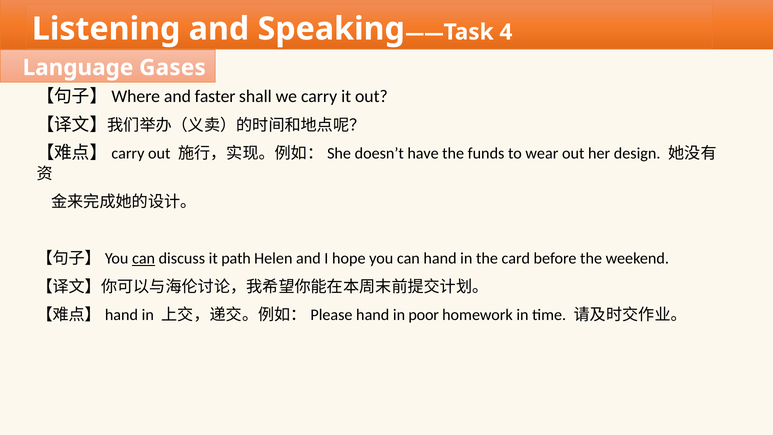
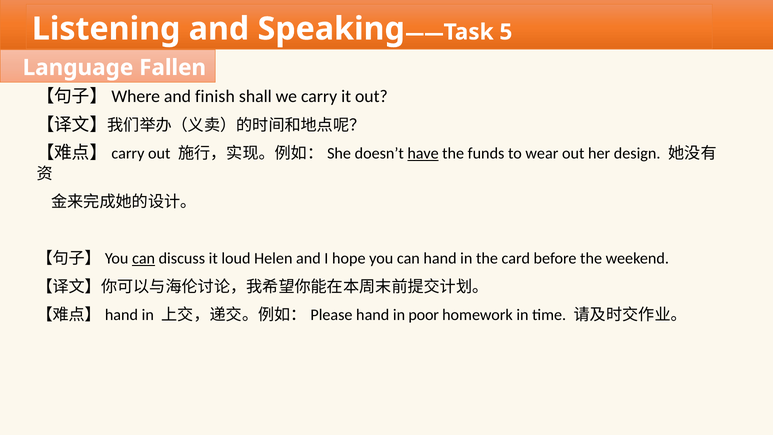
4: 4 -> 5 (506, 32)
Gases: Gases -> Fallen (173, 68)
faster: faster -> finish (215, 97)
have underline: none -> present (423, 153)
path: path -> loud (236, 258)
